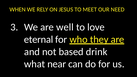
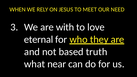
well: well -> with (65, 27)
drink: drink -> truth (97, 52)
